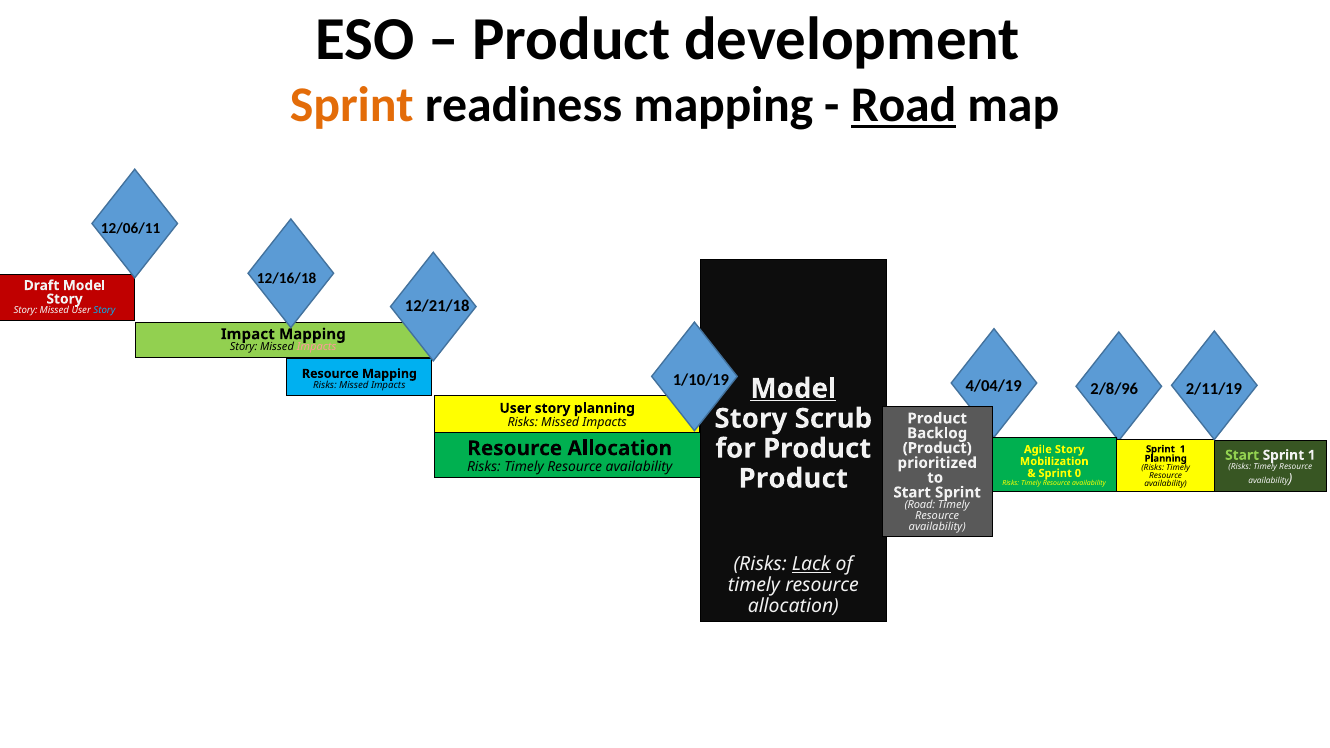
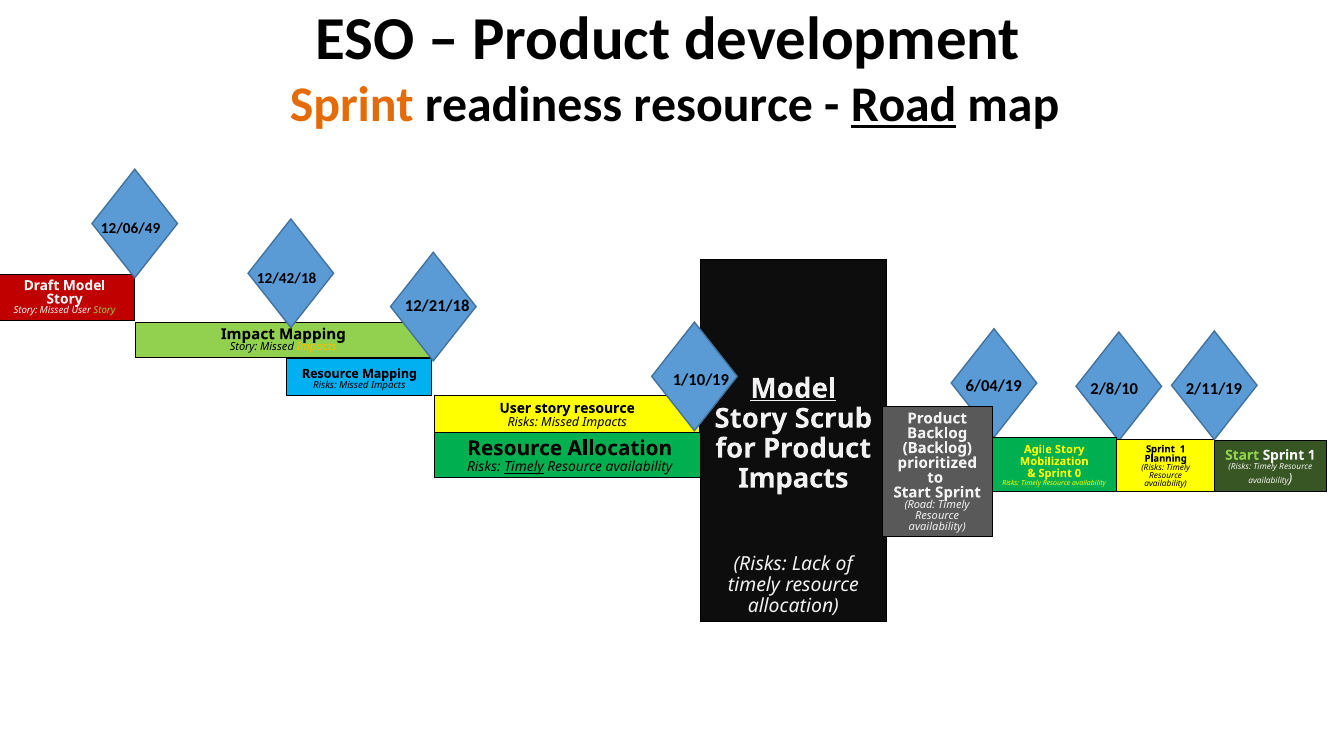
readiness mapping: mapping -> resource (723, 105)
12/06/11: 12/06/11 -> 12/06/49 (131, 228)
12/16/18: 12/16/18 -> 12/42/18 (287, 278)
Story colour: light blue -> light green (104, 311)
Impacts colour: pink -> yellow (317, 347)
4/04/19: 4/04/19 -> 6/04/19 (994, 386)
2/8/96: 2/8/96 -> 2/8/10 (1114, 390)
planning: planning -> resource (604, 408)
Product: Product -> Backlog (937, 448)
Timely underline: none -> present (524, 467)
Product: Product -> Impacts (793, 479)
Lack underline: present -> none (811, 564)
